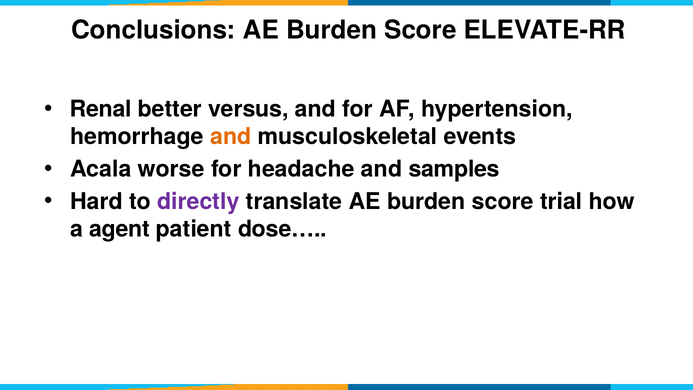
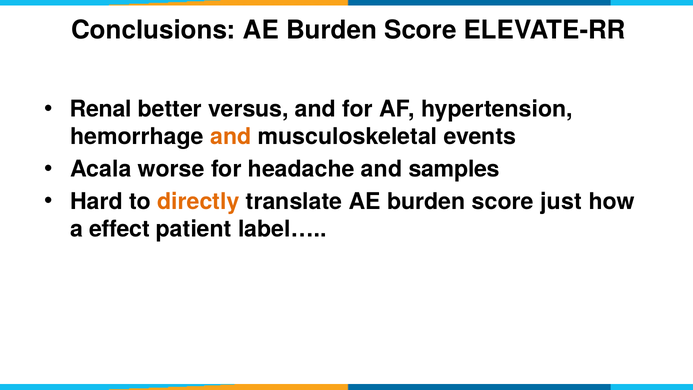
directly colour: purple -> orange (198, 201)
trial: trial -> just (561, 201)
agent: agent -> effect (119, 229)
dose…: dose… -> label… (282, 229)
